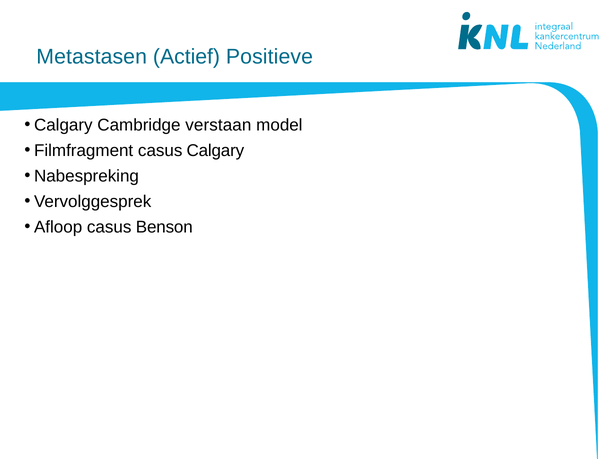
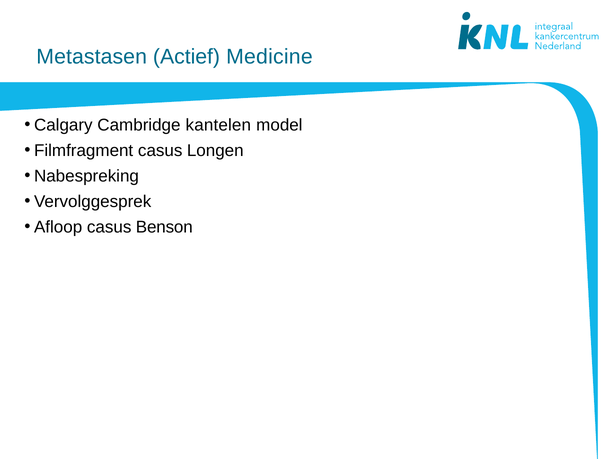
Positieve: Positieve -> Medicine (269, 57)
verstaan: verstaan -> kantelen (218, 125)
casus Calgary: Calgary -> Longen (215, 151)
